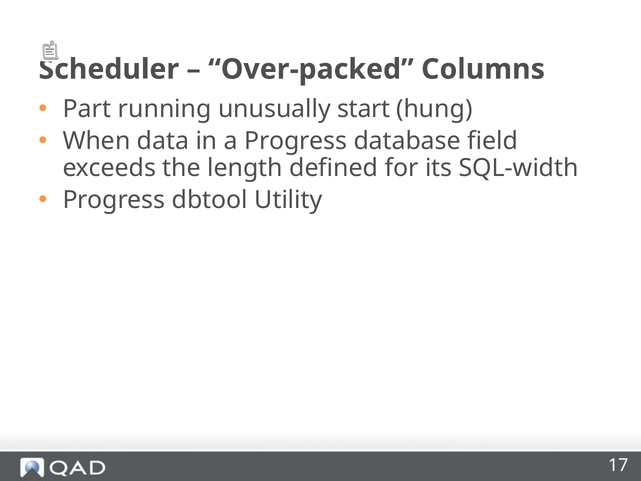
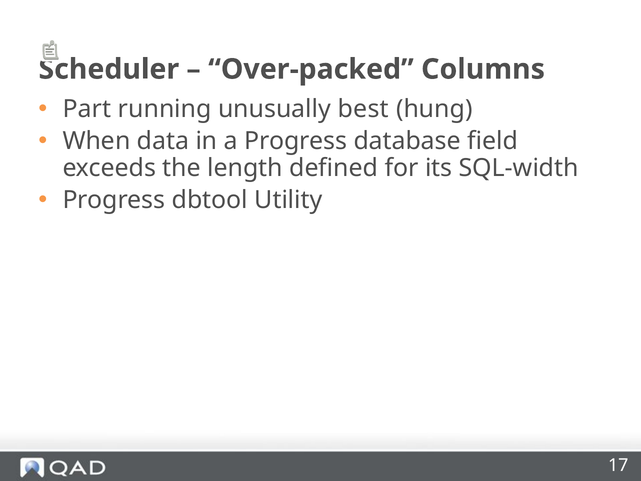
start: start -> best (363, 109)
